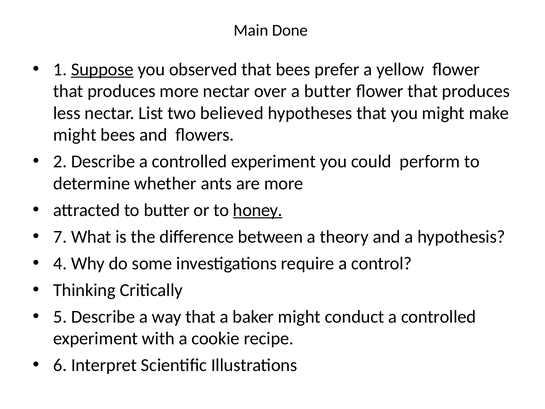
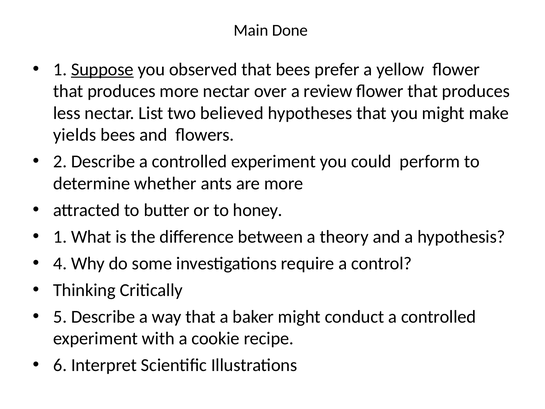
a butter: butter -> review (328, 91)
might: might -> yields (75, 135)
honey underline: present -> none (258, 210)
7: 7 -> 1 (60, 237)
